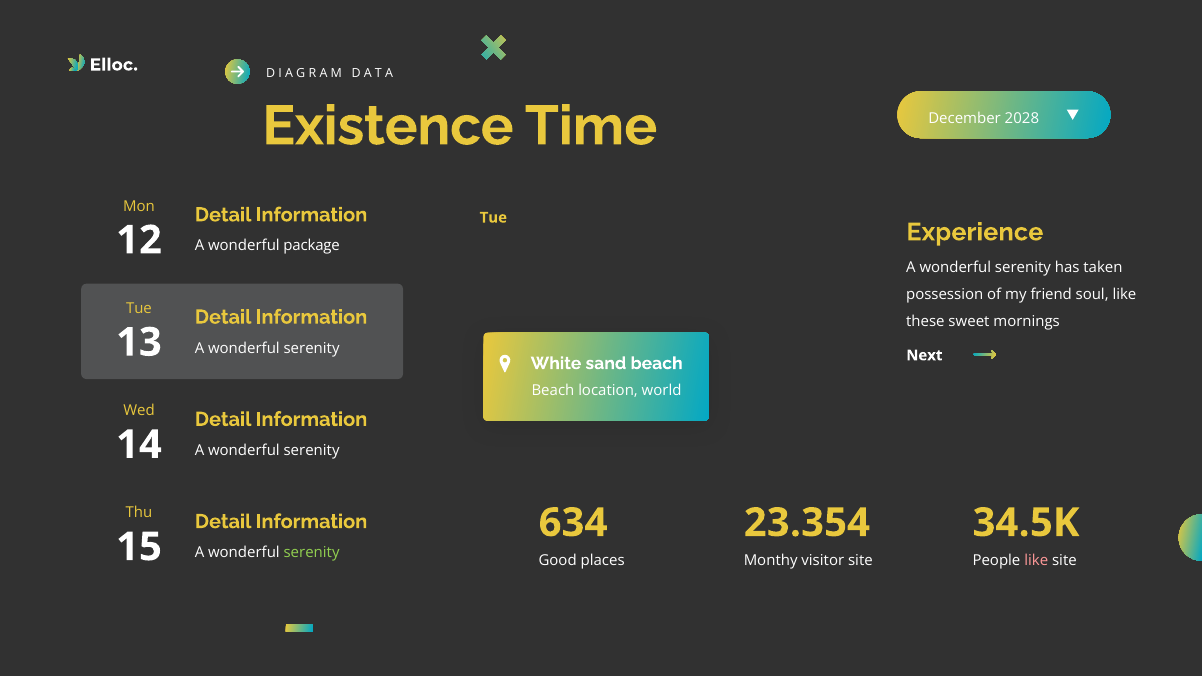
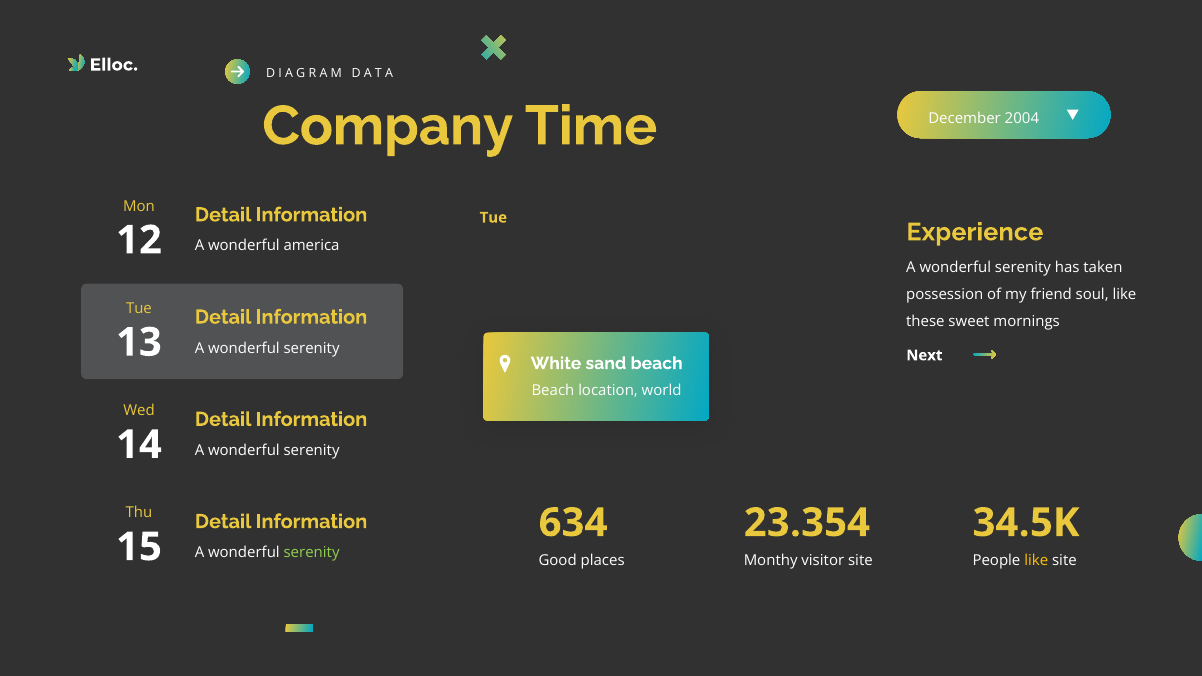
Existence: Existence -> Company (388, 126)
2028: 2028 -> 2004 (1022, 119)
package: package -> america (312, 246)
like colour: pink -> yellow (1036, 561)
